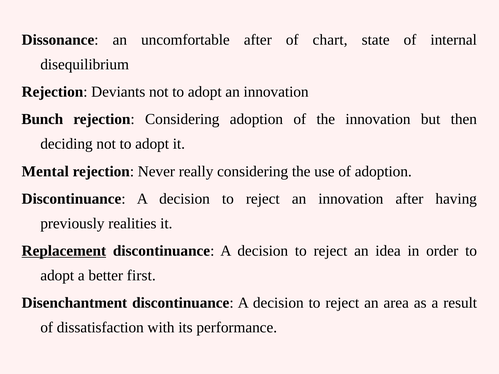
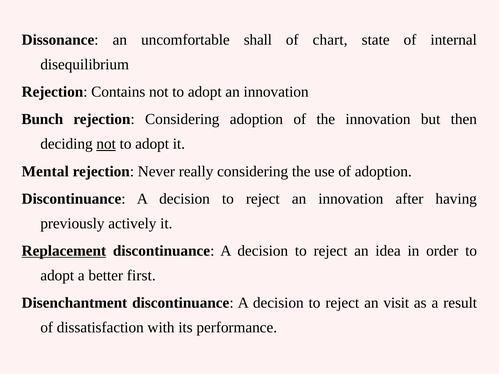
uncomfortable after: after -> shall (258, 40)
Deviants: Deviants -> Contains (118, 92)
not underline: none -> present (106, 144)
realities: realities -> actively (132, 224)
area: area -> visit (396, 303)
